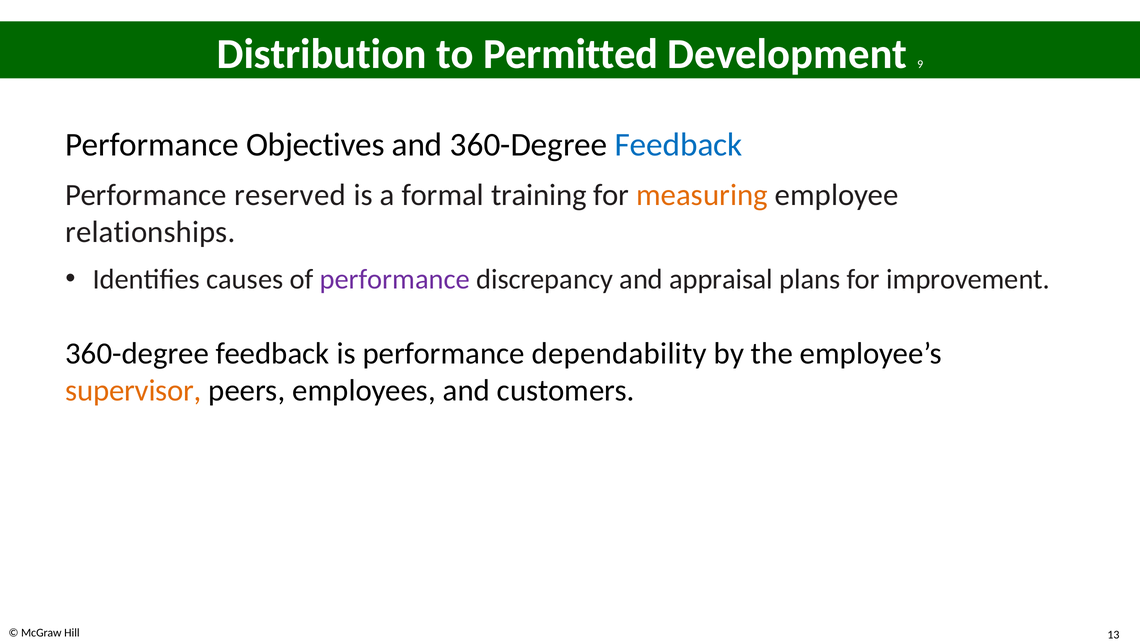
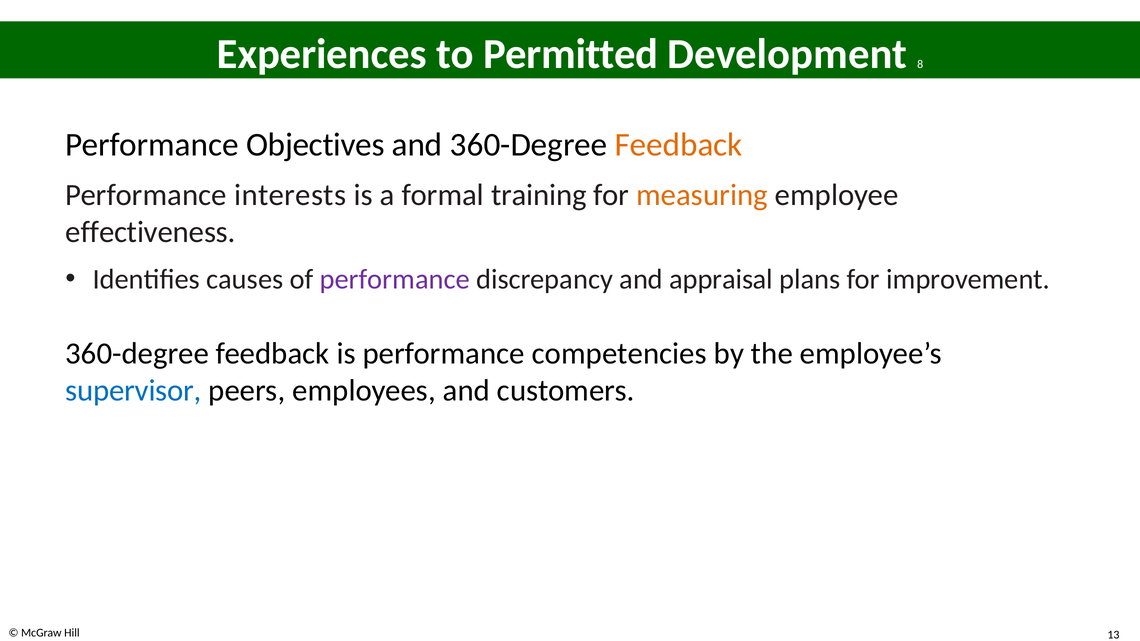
Distribution: Distribution -> Experiences (322, 54)
9: 9 -> 8 (920, 64)
Feedback colour: blue -> orange (679, 145)
reserved: reserved -> interests (290, 195)
relationships: relationships -> effectiveness (150, 232)
dependability: dependability -> competencies (619, 354)
supervisor colour: orange -> blue (133, 391)
